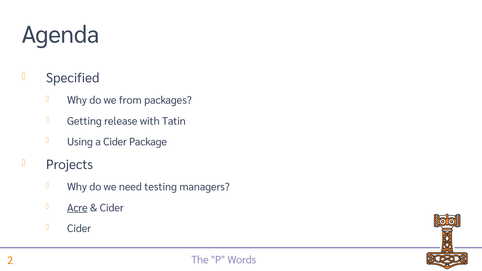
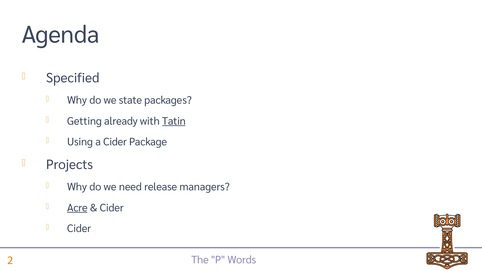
from: from -> state (130, 100)
release: release -> already (121, 121)
Tatin underline: none -> present (174, 121)
testing: testing -> release (161, 187)
